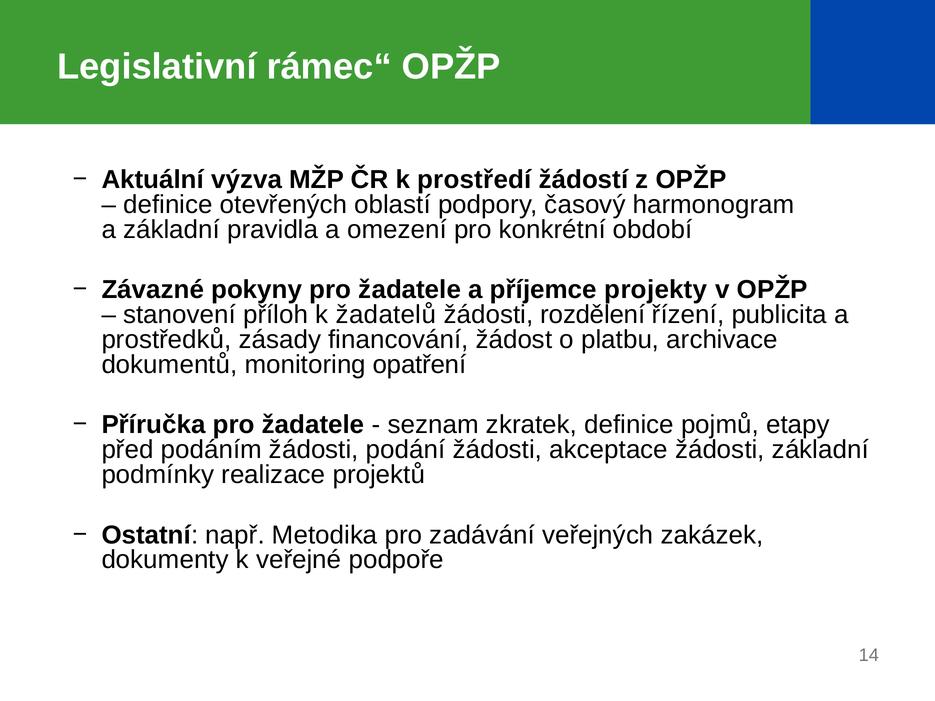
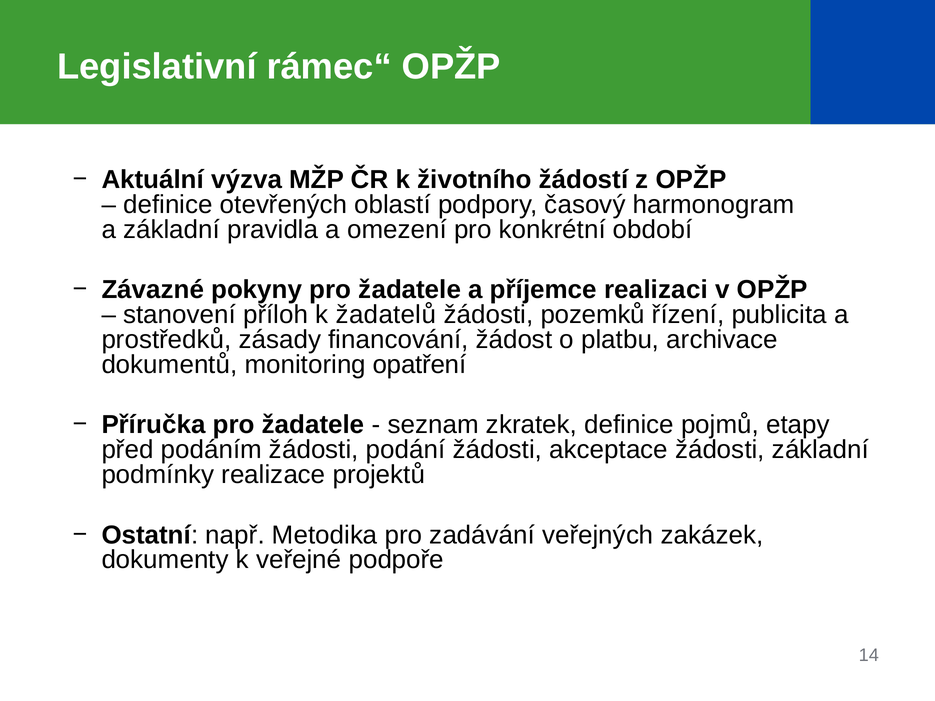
prostředí: prostředí -> životního (474, 180)
projekty: projekty -> realizaci (656, 290)
rozdělení: rozdělení -> pozemků (593, 315)
